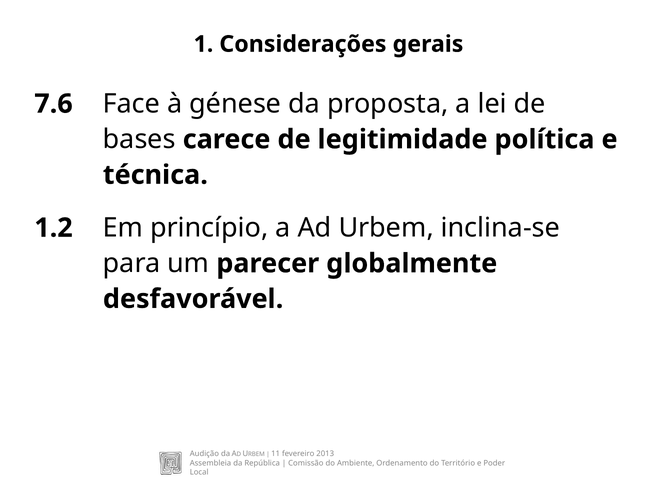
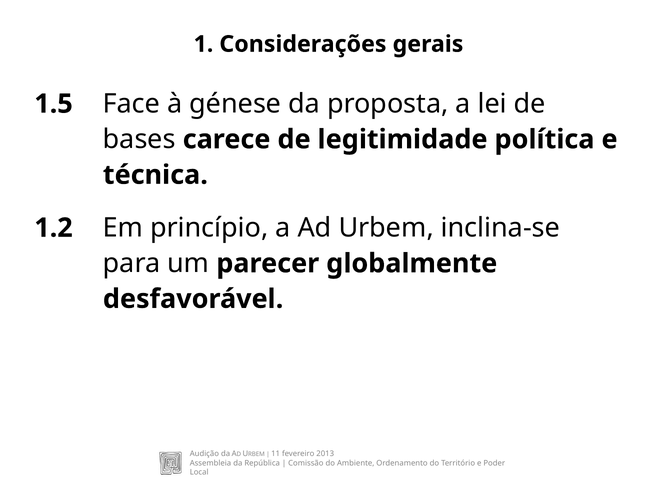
7.6: 7.6 -> 1.5 (54, 104)
